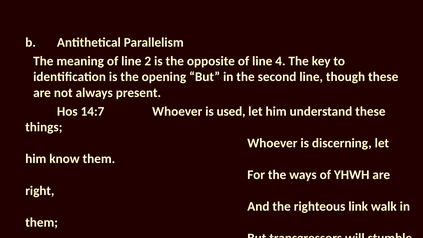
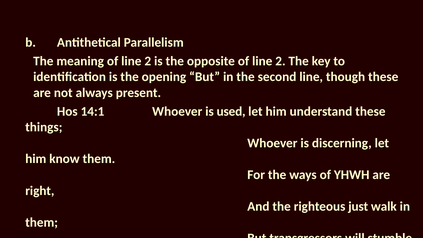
opposite of line 4: 4 -> 2 (280, 61)
14:7: 14:7 -> 14:1 (92, 111)
link: link -> just (358, 206)
